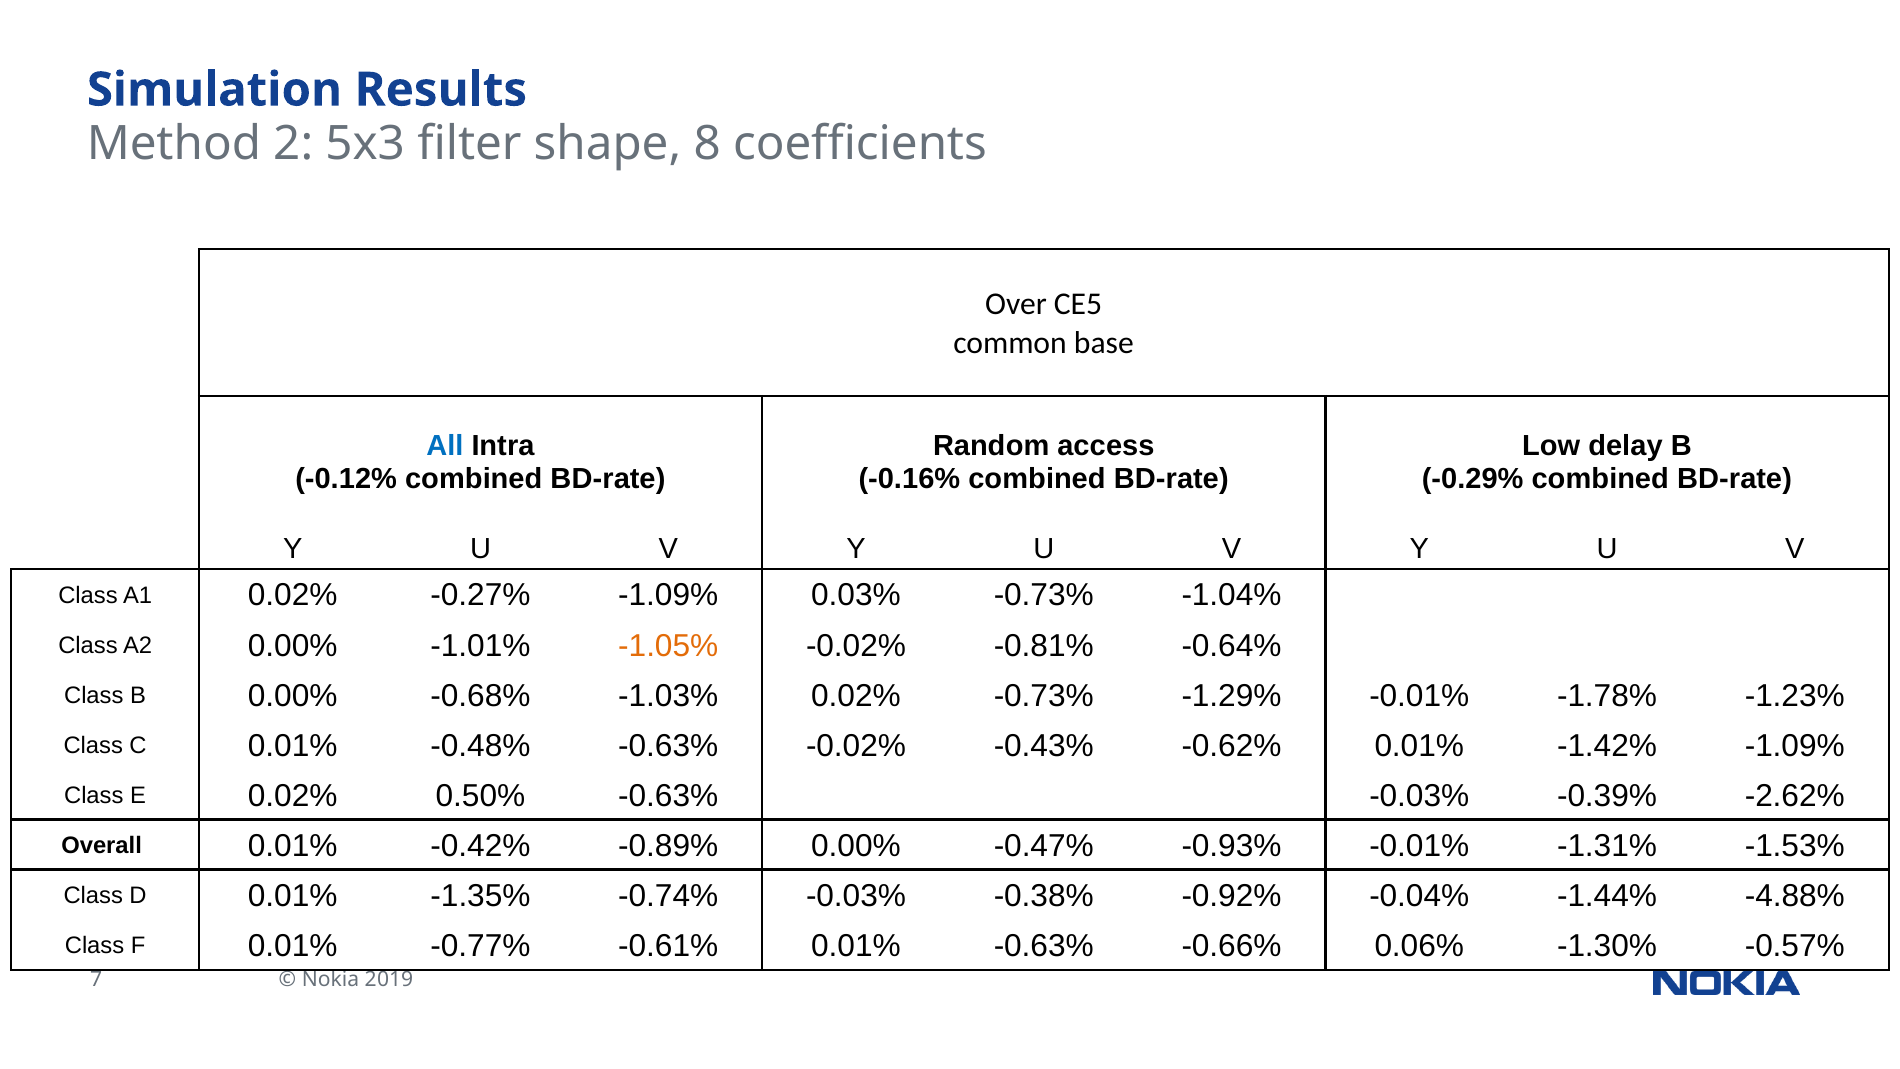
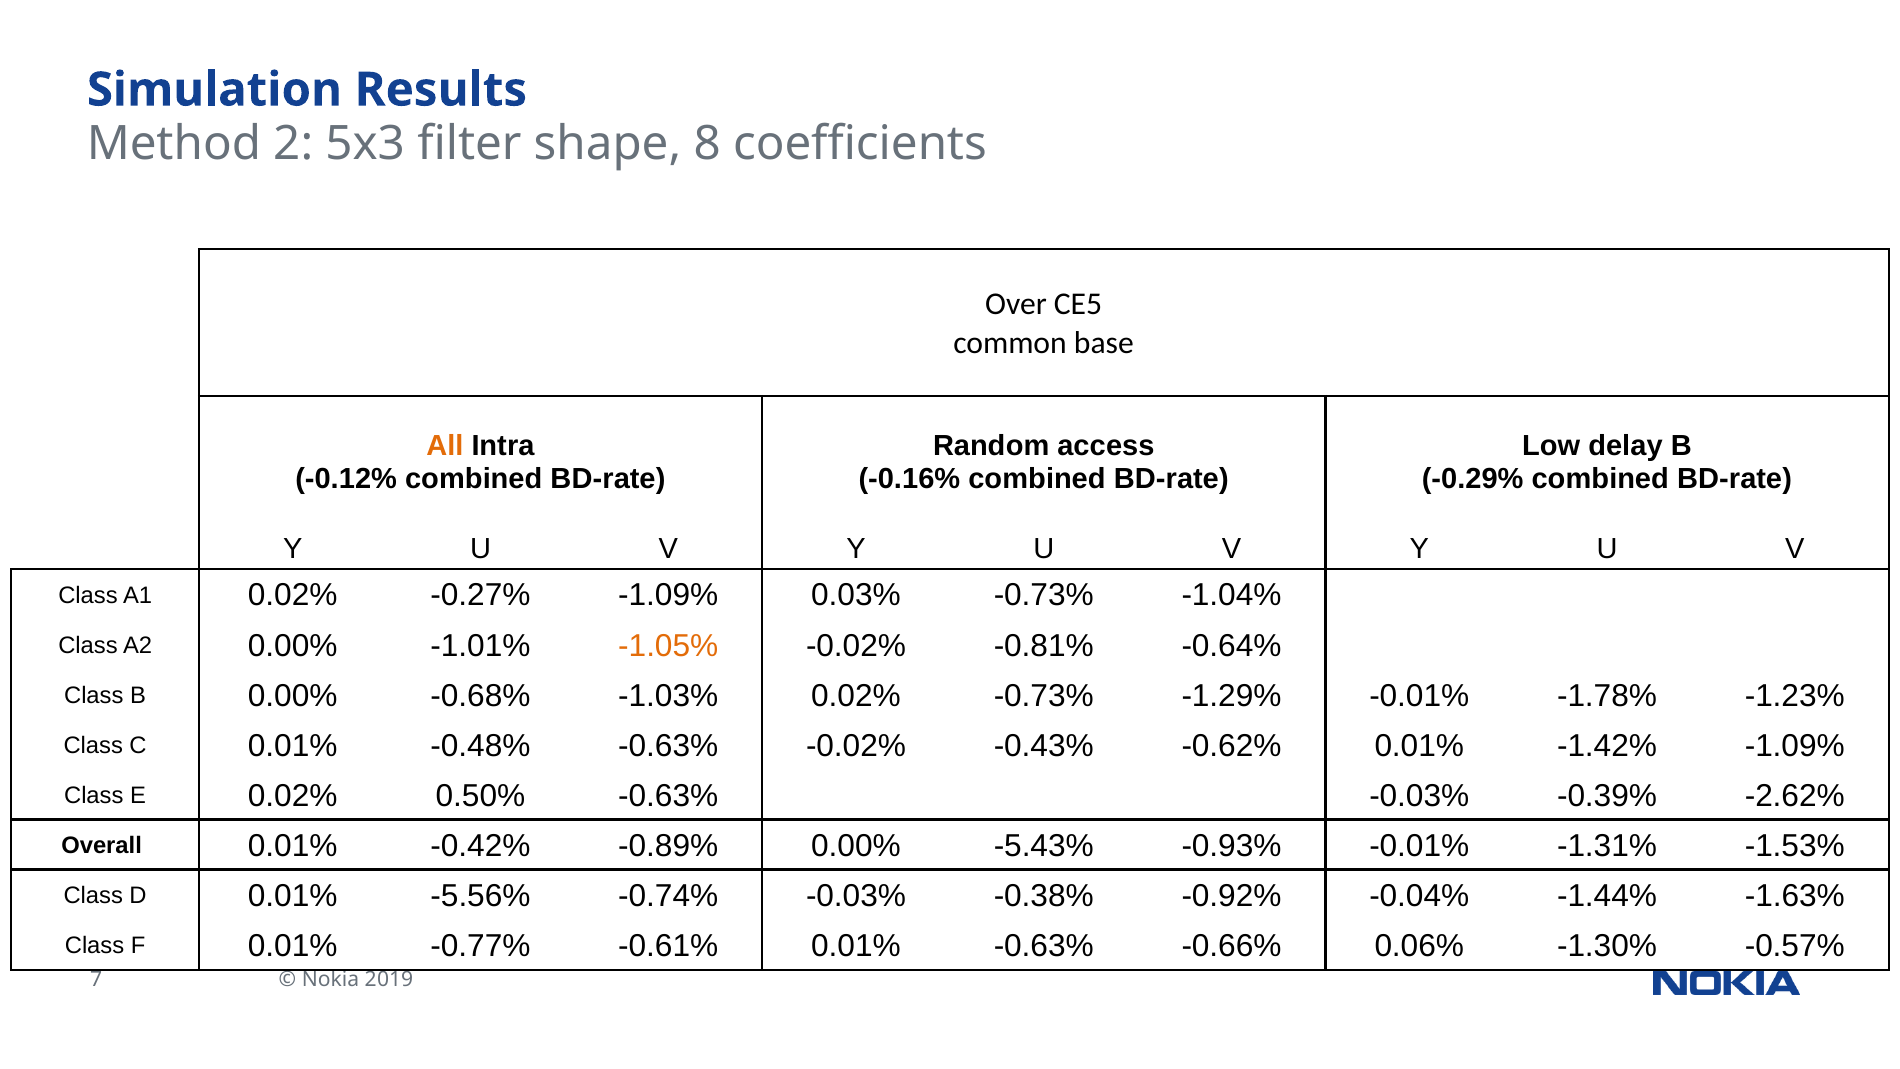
All colour: blue -> orange (445, 446)
-0.47%: -0.47% -> -5.43% (1044, 846)
-1.35%: -1.35% -> -5.56% (480, 896)
-4.88%: -4.88% -> -1.63% (1795, 896)
